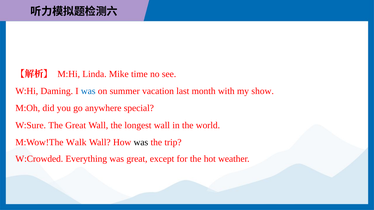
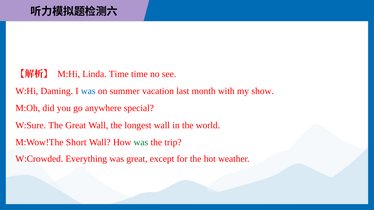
Linda Mike: Mike -> Time (119, 74)
Walk: Walk -> Short (76, 143)
was colour: black -> green (141, 143)
